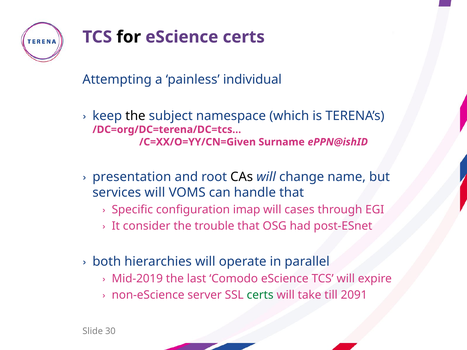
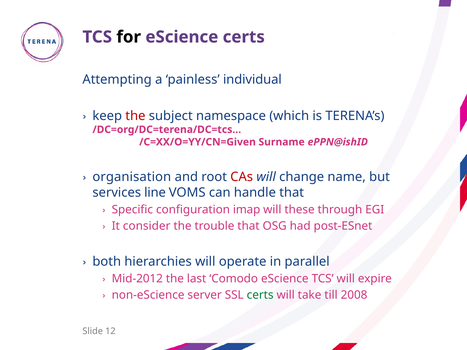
the colour: black -> red (135, 116)
presentation: presentation -> organisation (132, 177)
CAs colour: black -> red (242, 177)
services will: will -> line (155, 193)
cases: cases -> these (300, 210)
Mid-2019: Mid-2019 -> Mid-2012 (137, 279)
2091: 2091 -> 2008 (354, 295)
30: 30 -> 12 (110, 331)
